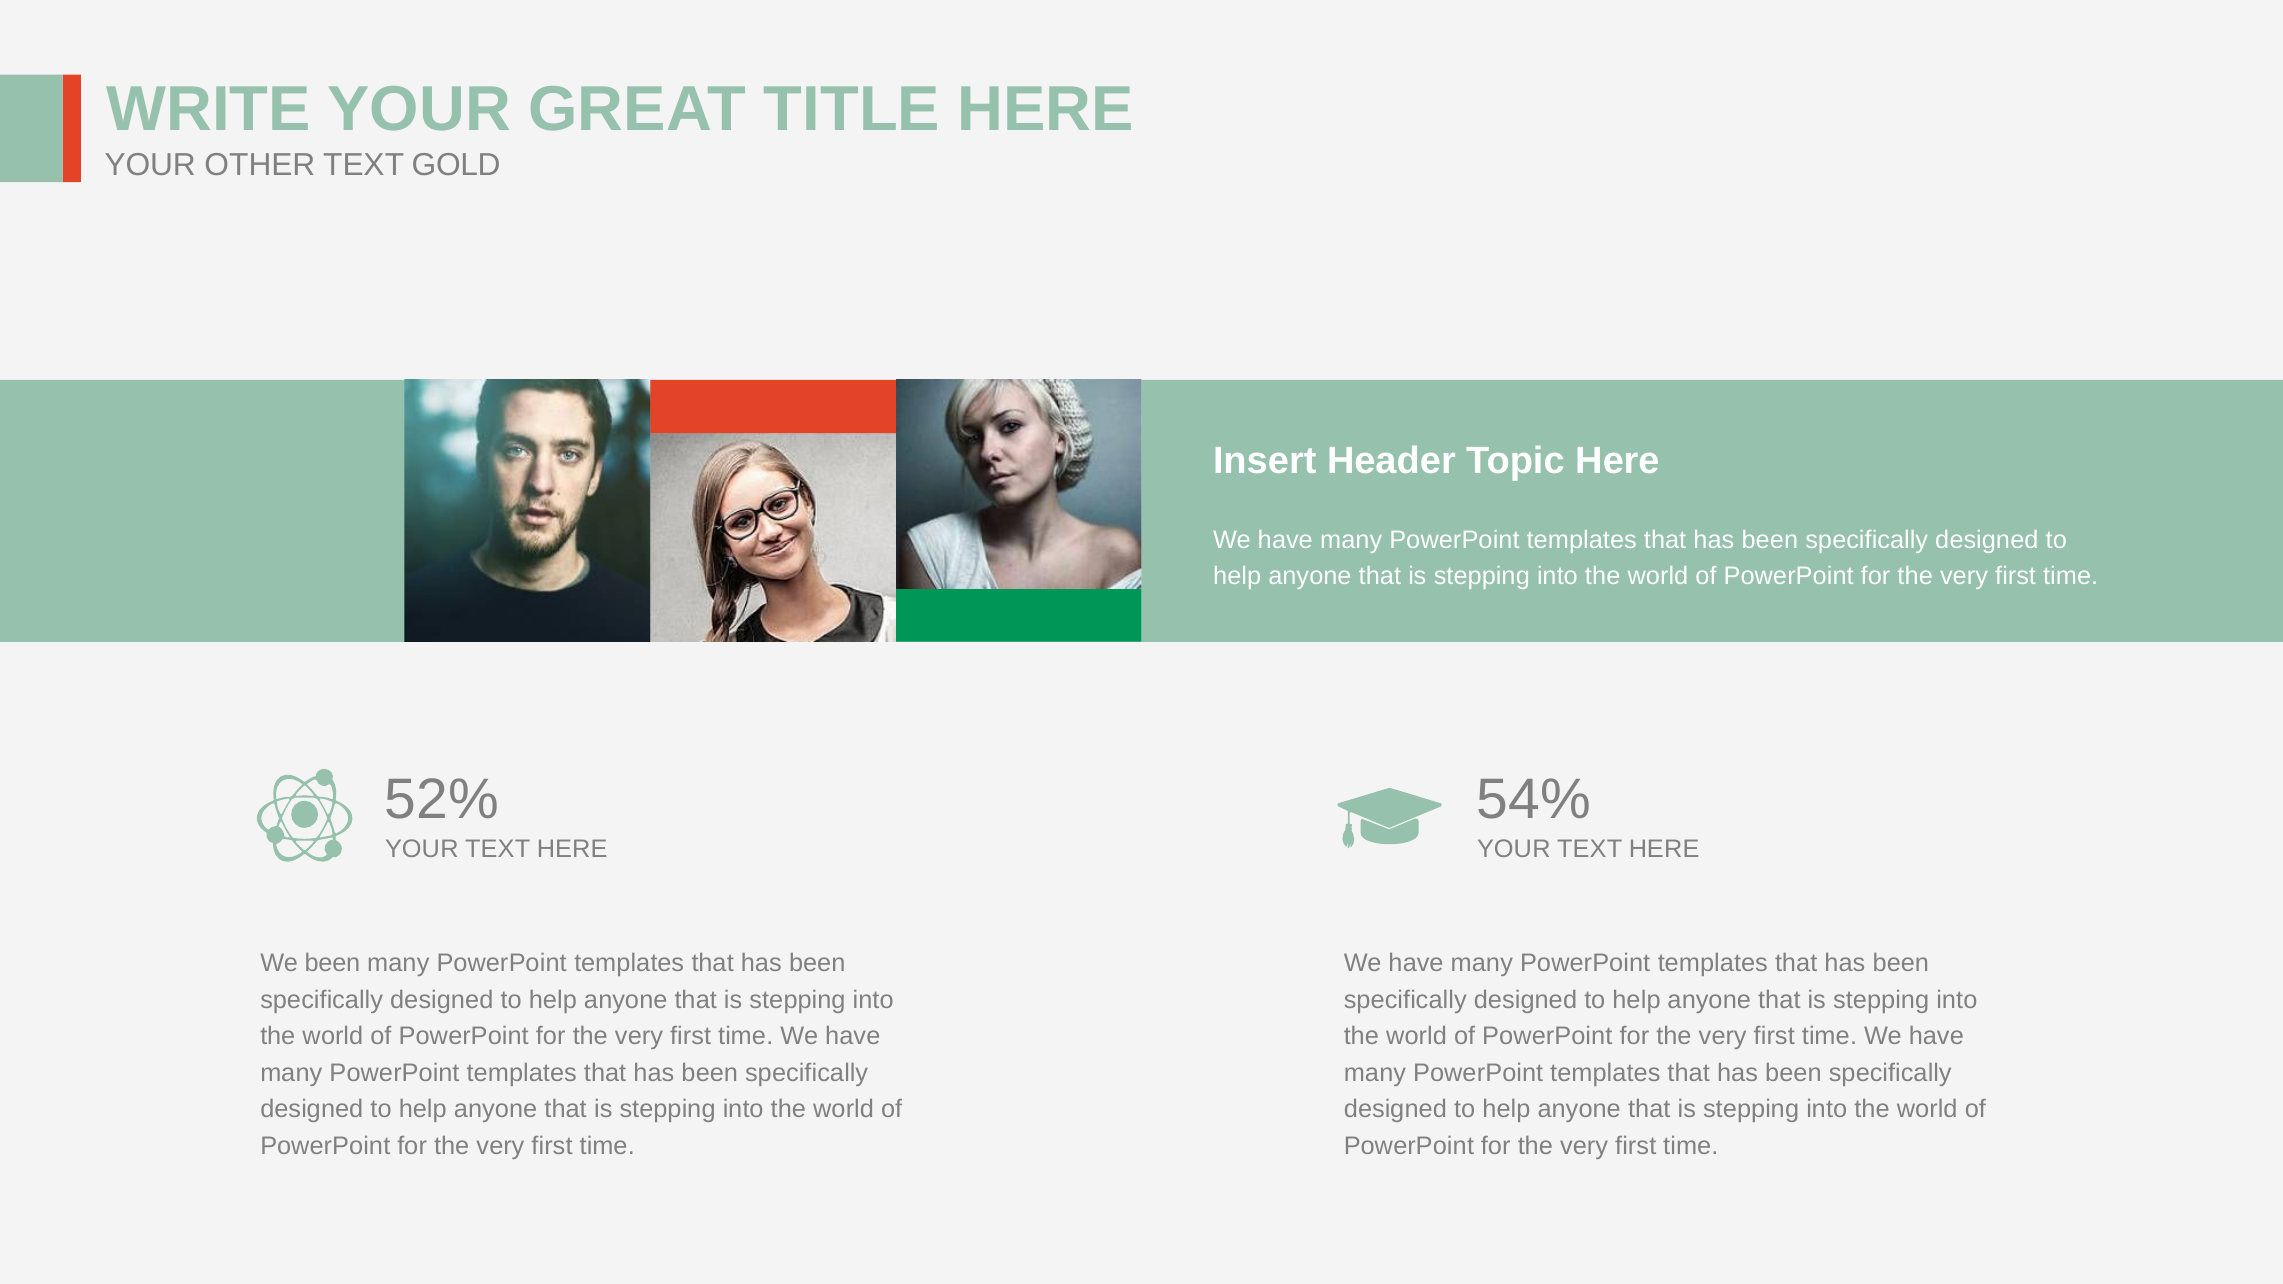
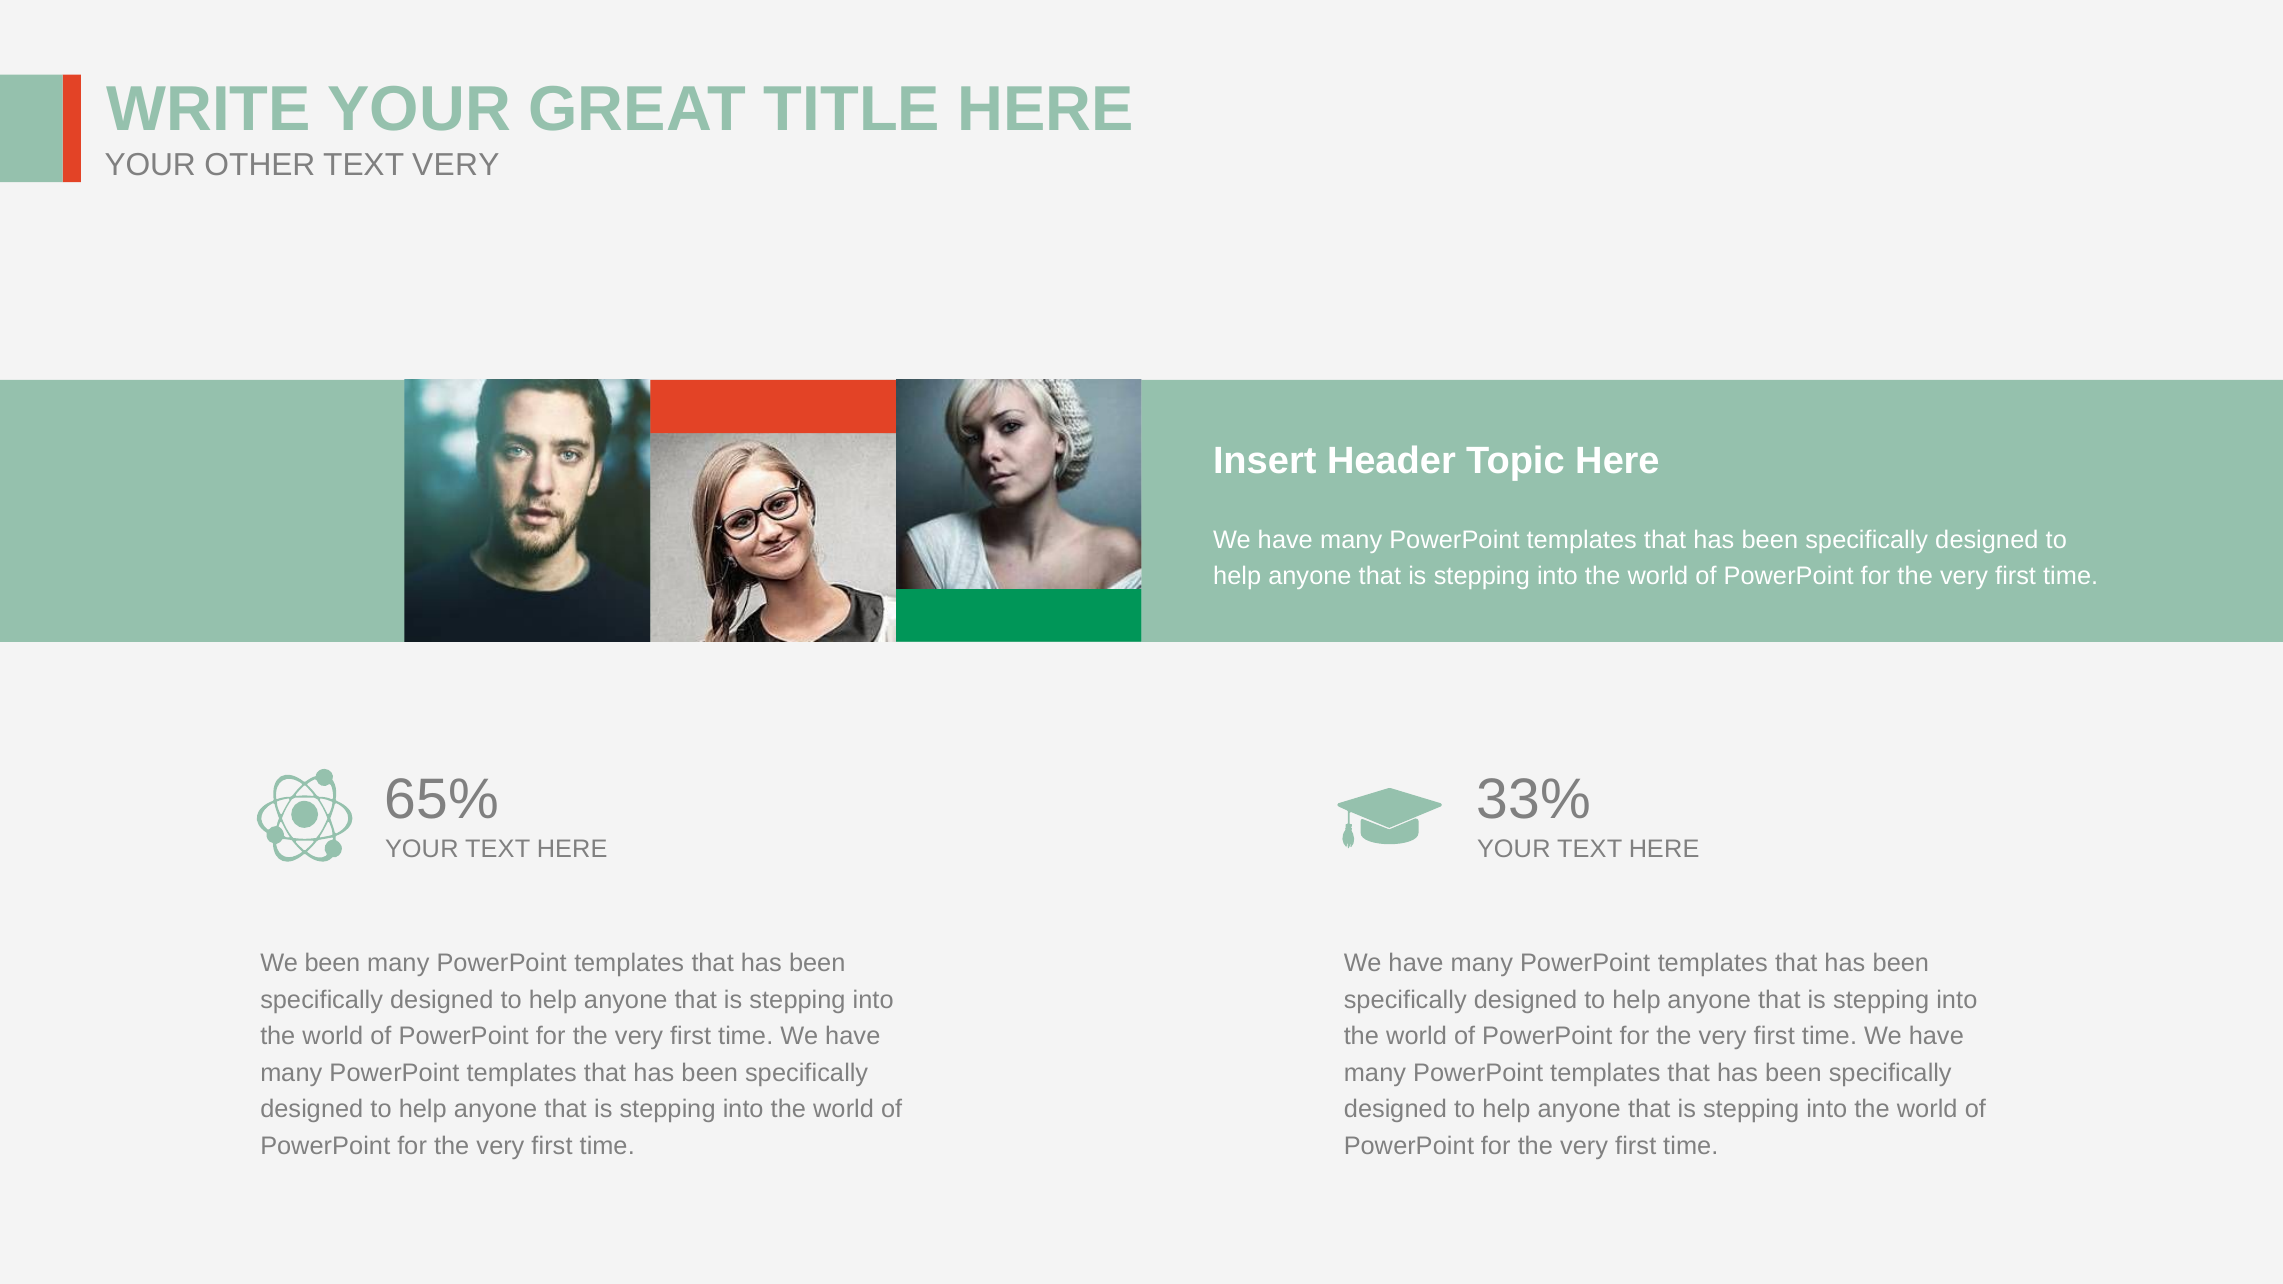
TEXT GOLD: GOLD -> VERY (456, 165)
52%: 52% -> 65% (442, 799)
54%: 54% -> 33% (1534, 799)
